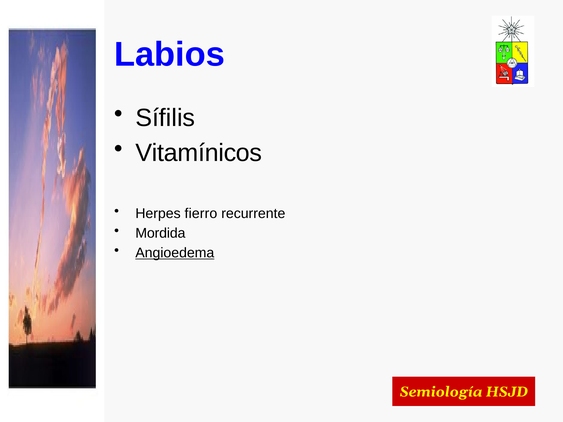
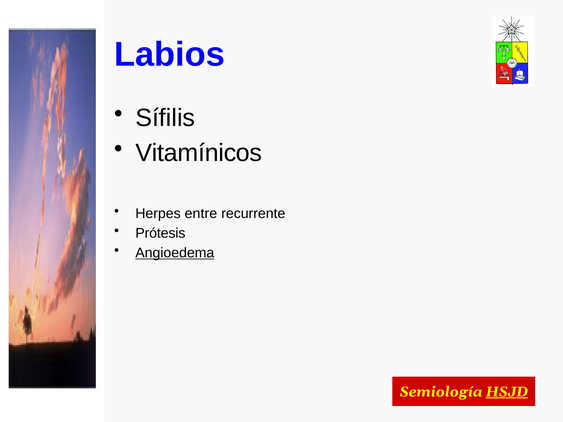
fierro: fierro -> entre (201, 214)
Mordida: Mordida -> Prótesis (160, 233)
HSJD underline: none -> present (507, 392)
